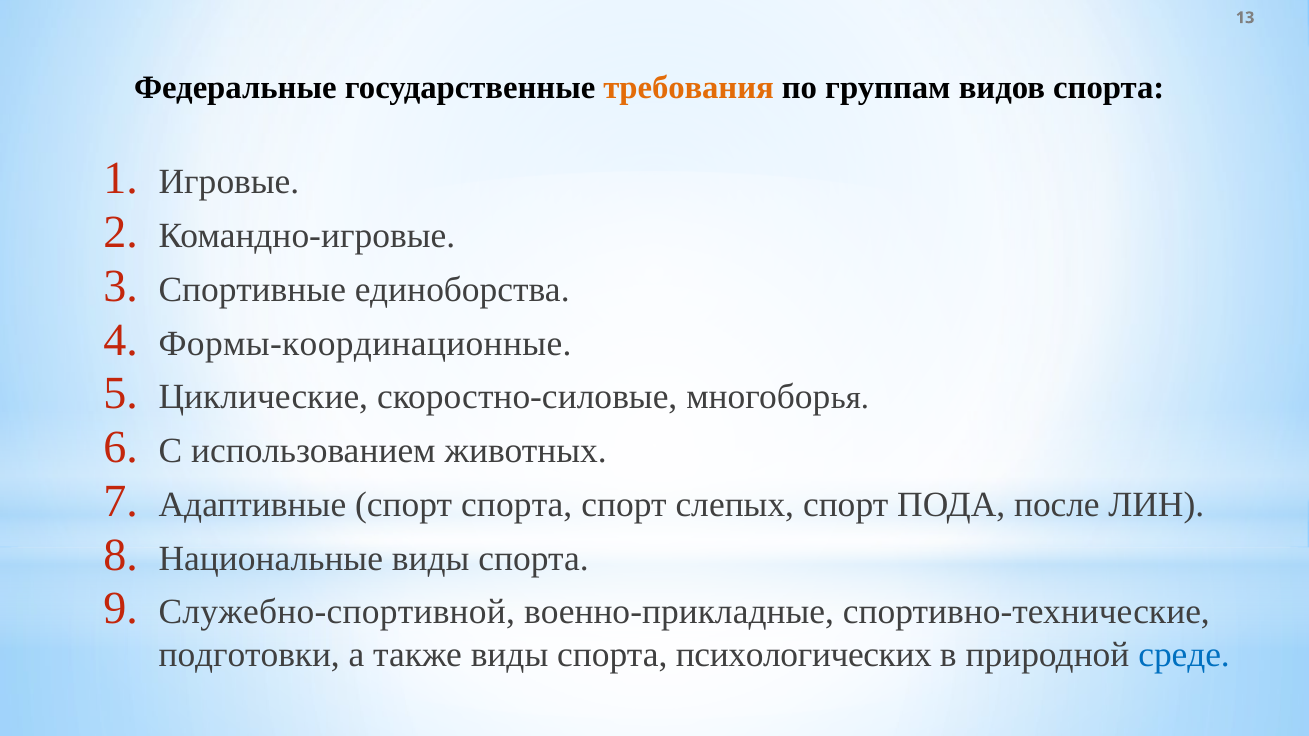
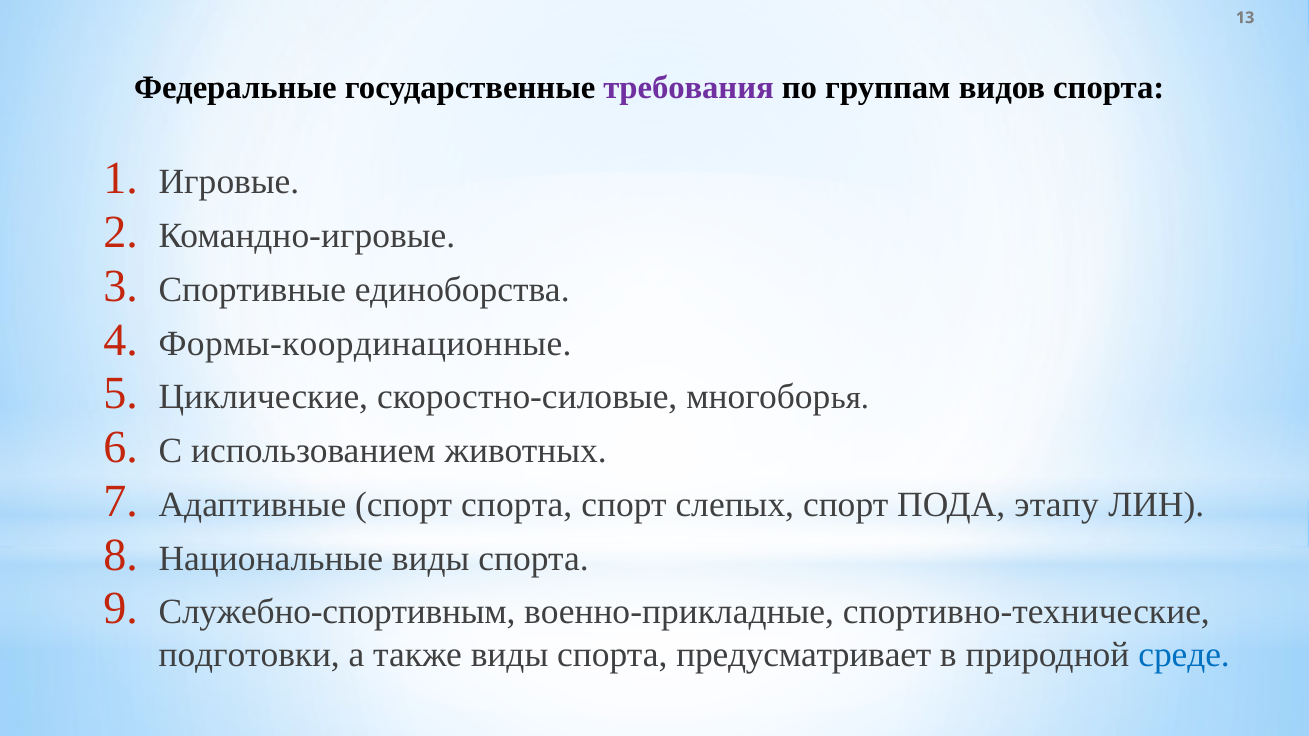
требования colour: orange -> purple (689, 88)
после: после -> этапу (1057, 505)
Служебно-спортивной: Служебно-спортивной -> Служебно-спортивным (337, 613)
психологических: психологических -> предусматривает (804, 655)
